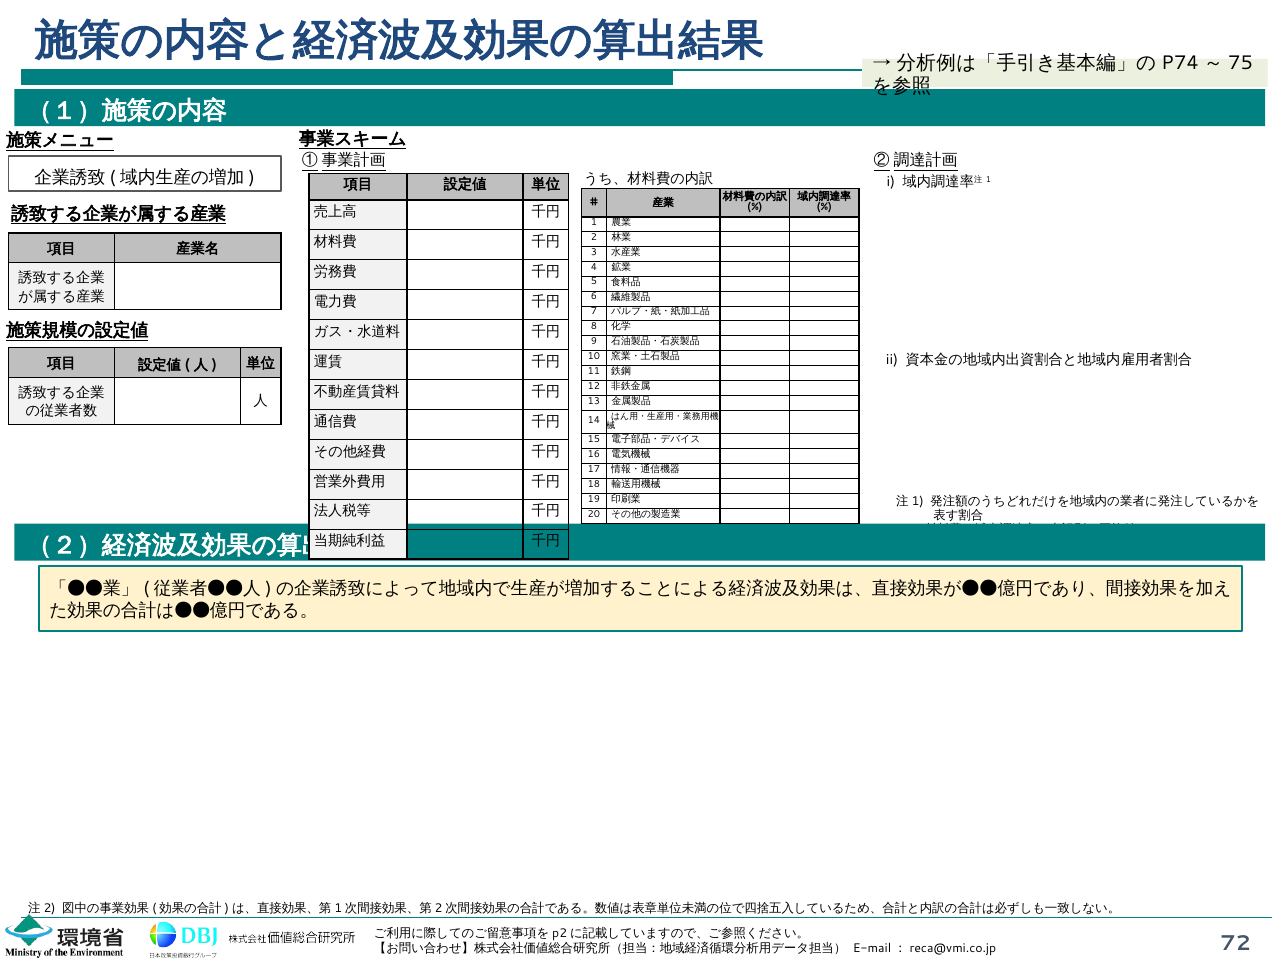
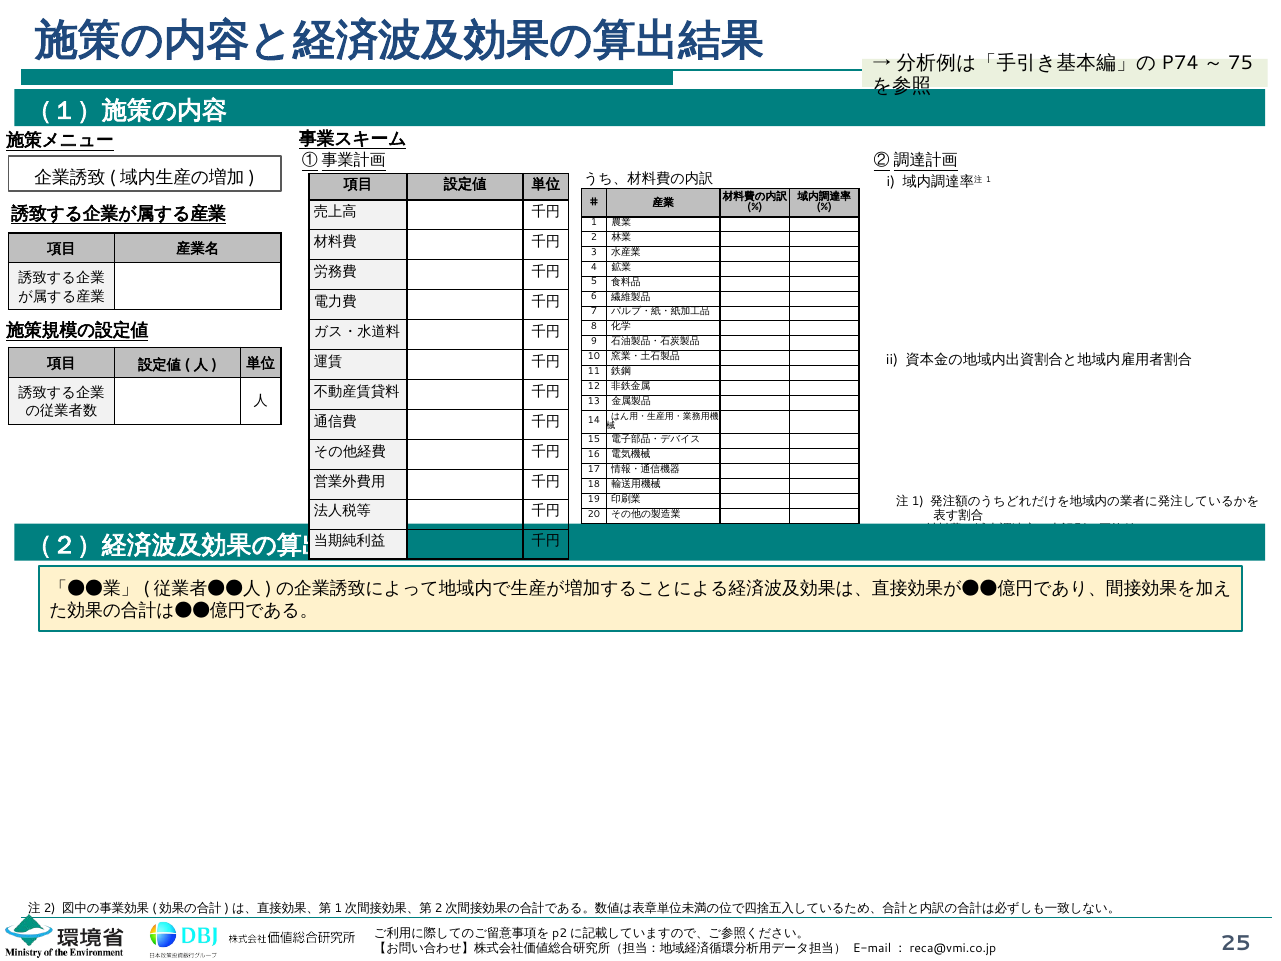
72: 72 -> 25 (1236, 943)
